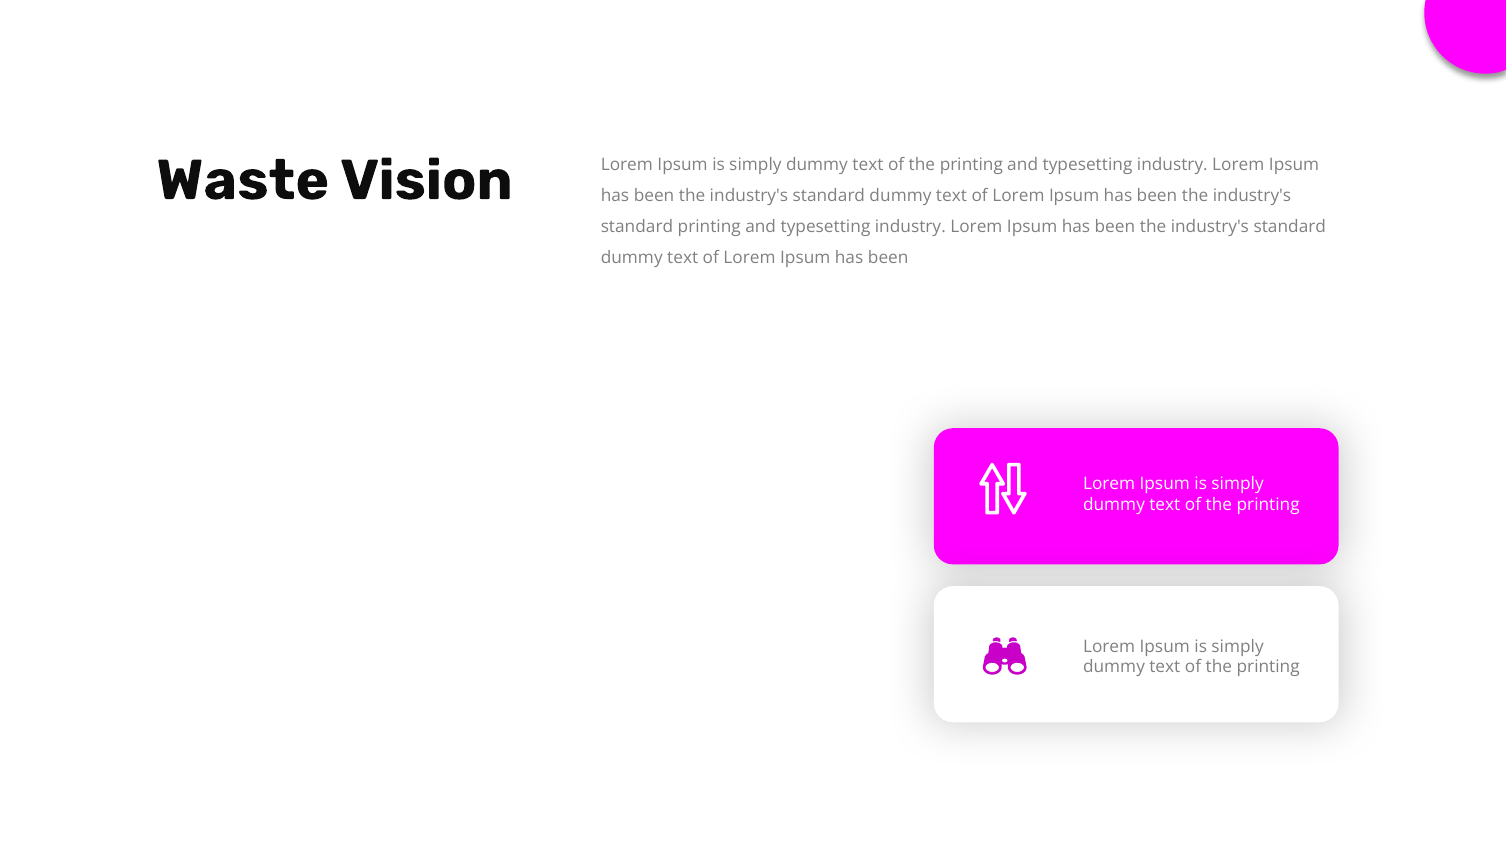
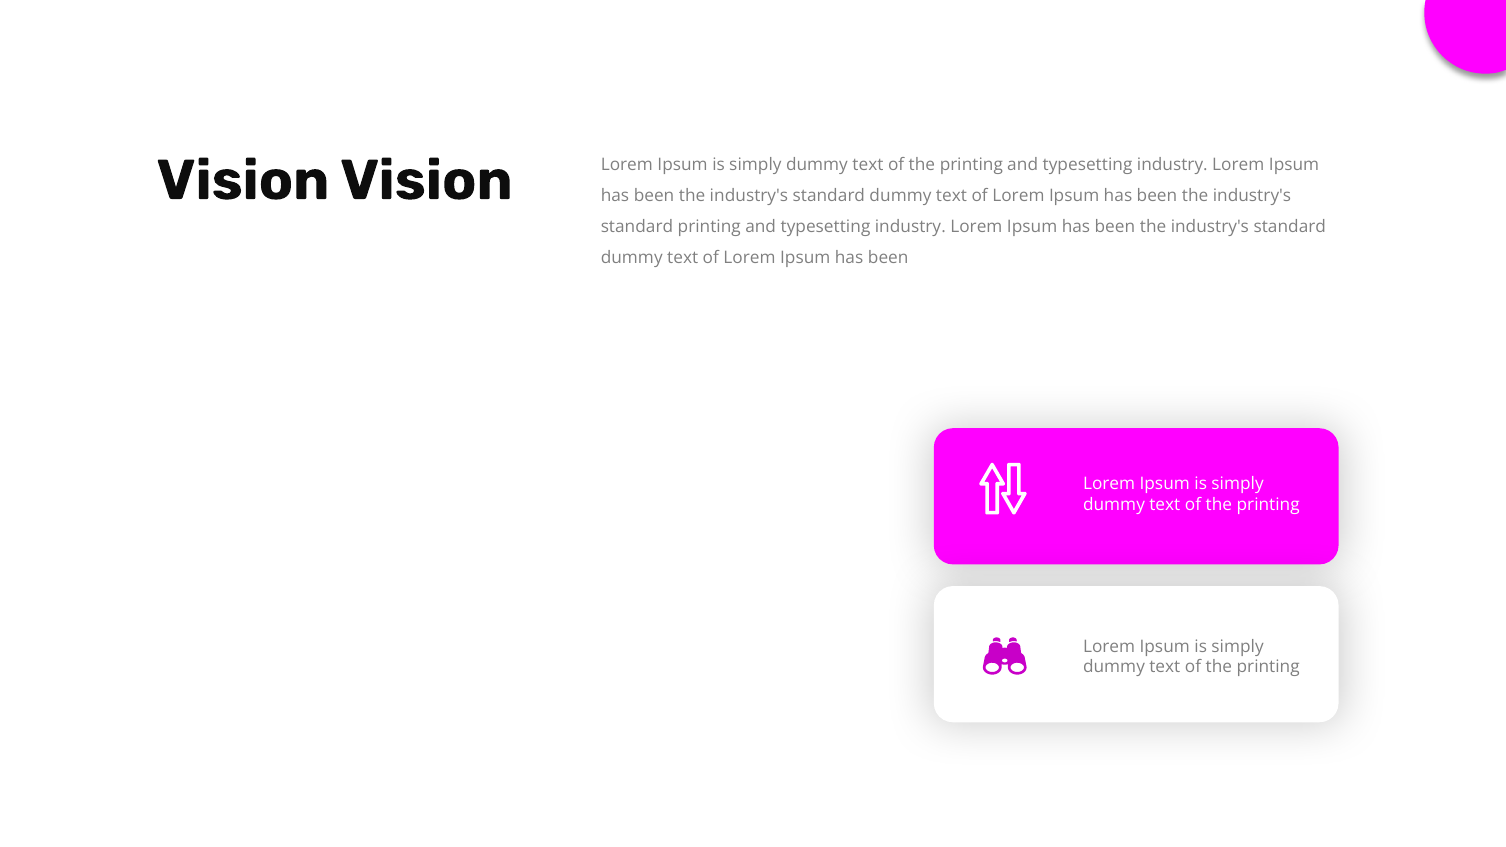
Waste: Waste -> Vision (243, 180)
